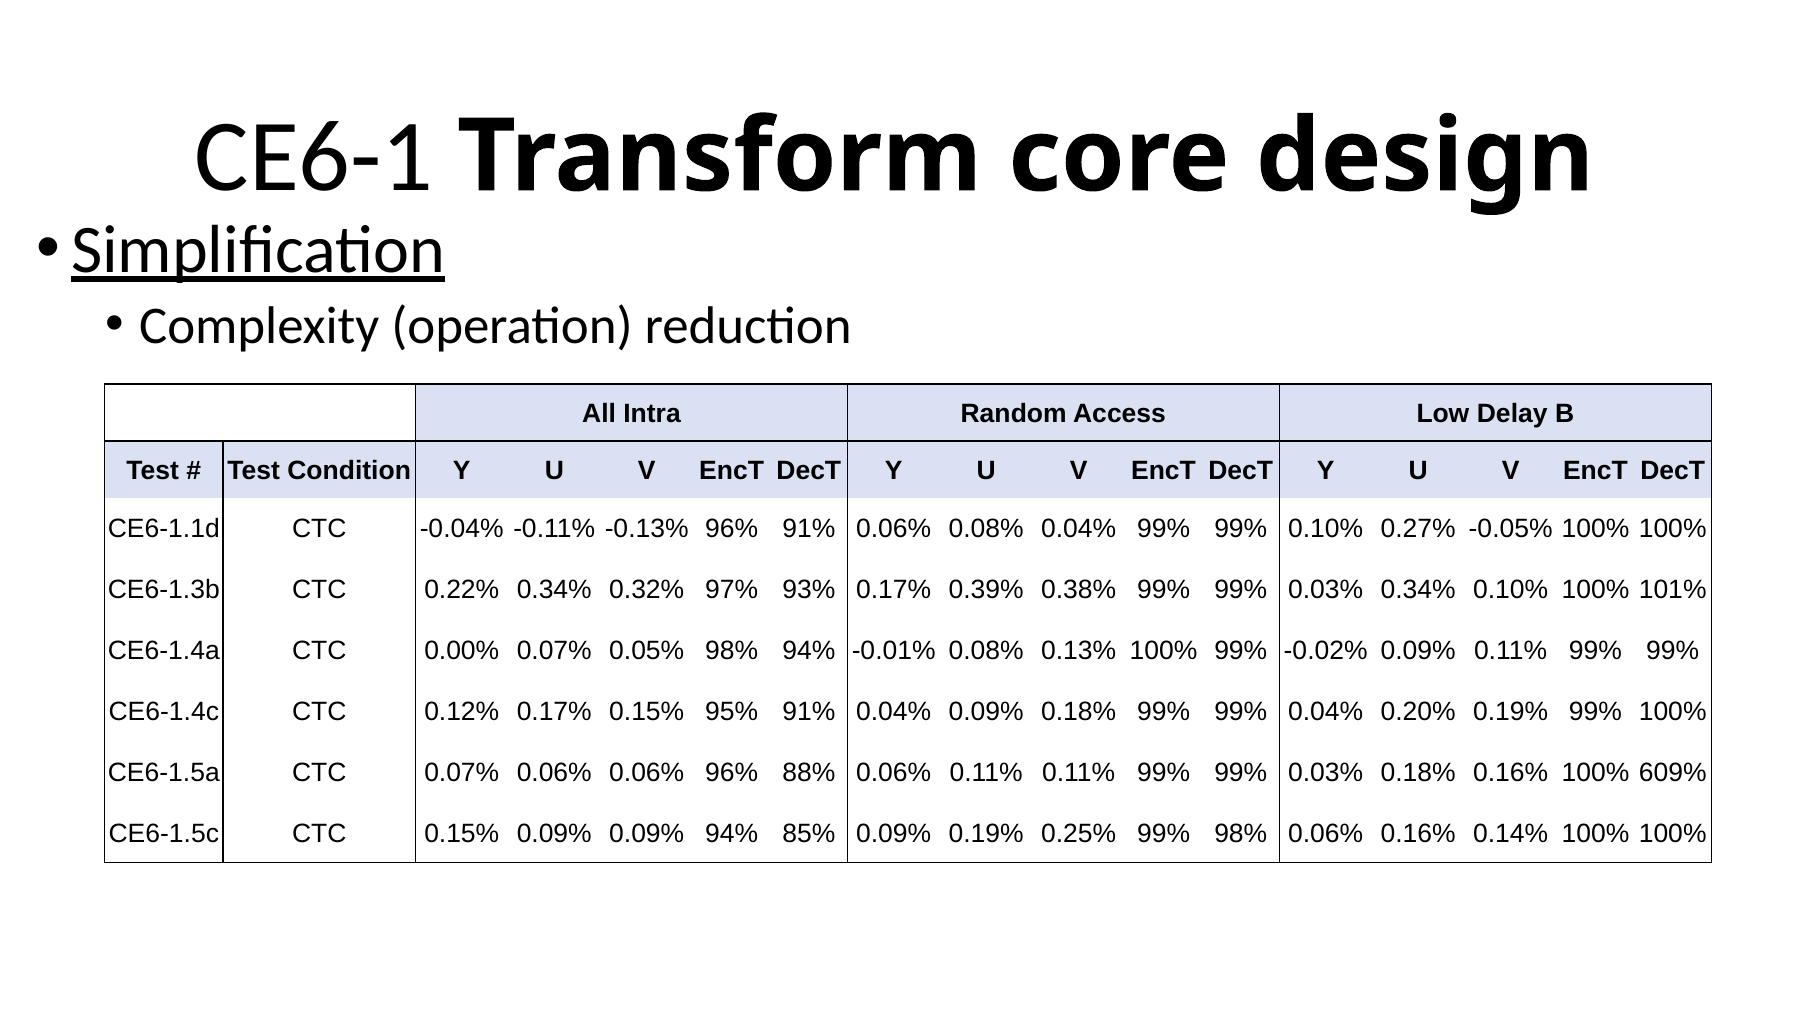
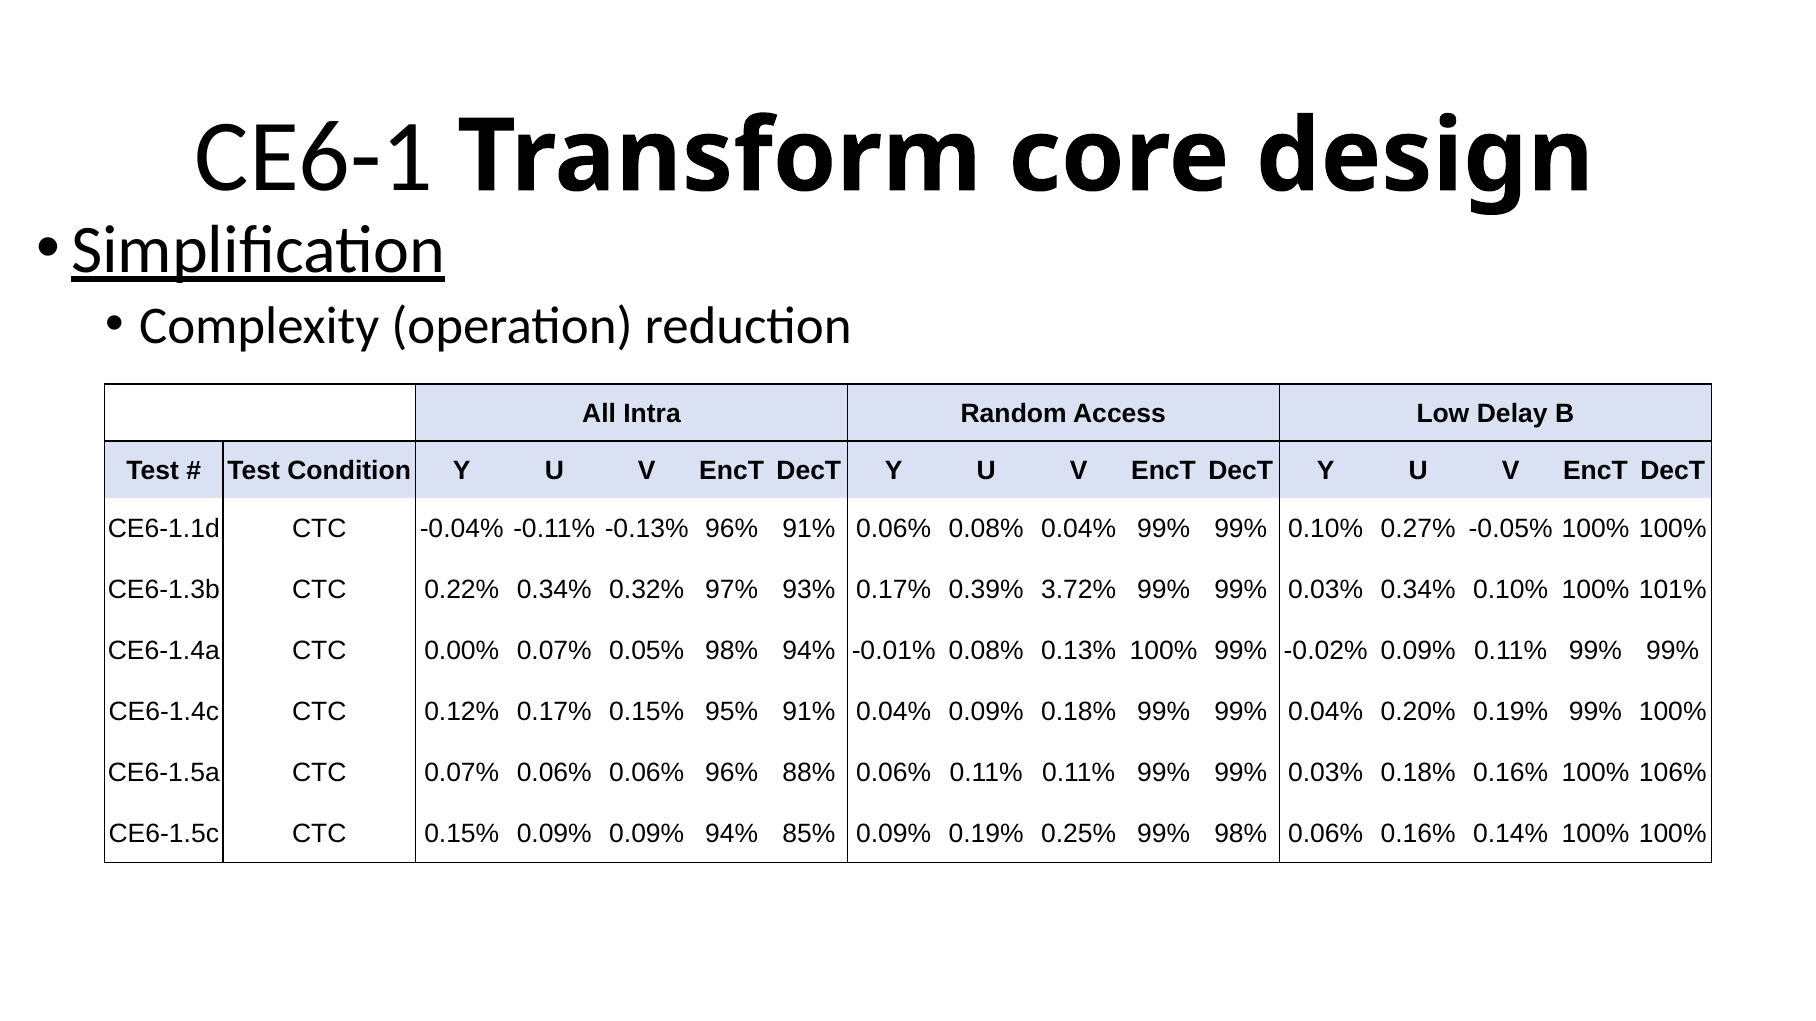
0.38%: 0.38% -> 3.72% (1079, 590)
609%: 609% -> 106% (1673, 773)
